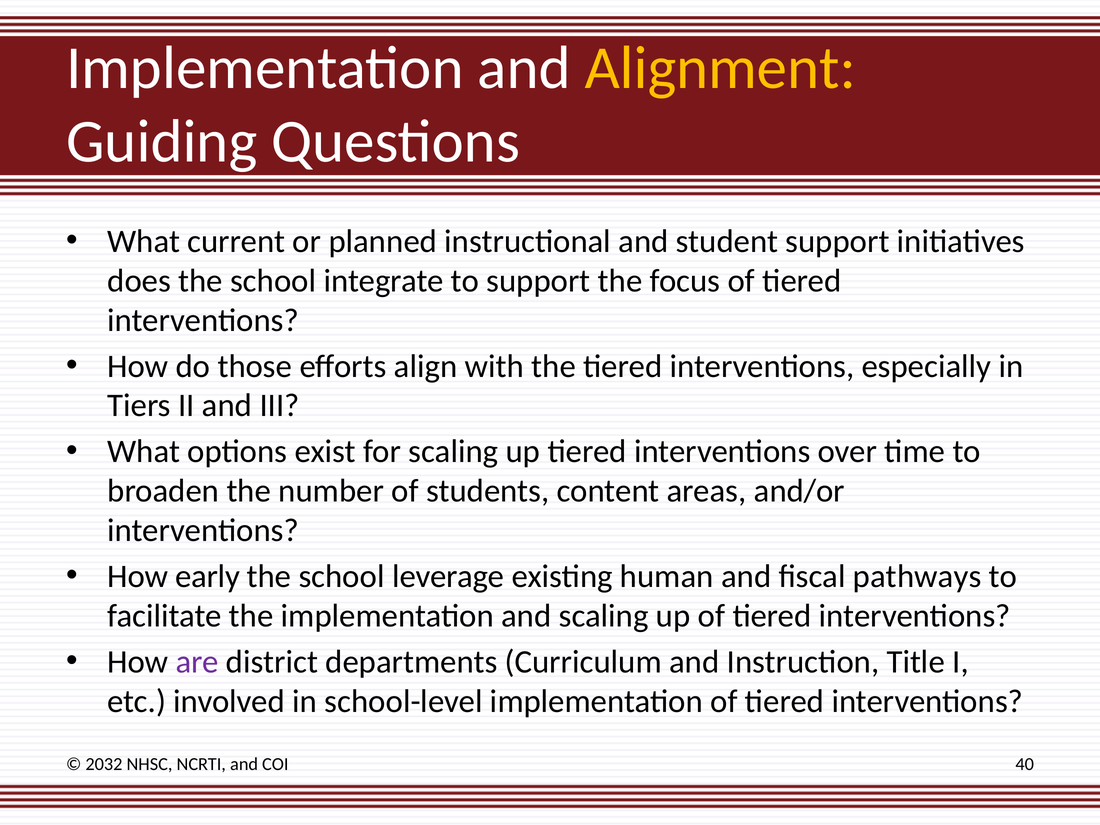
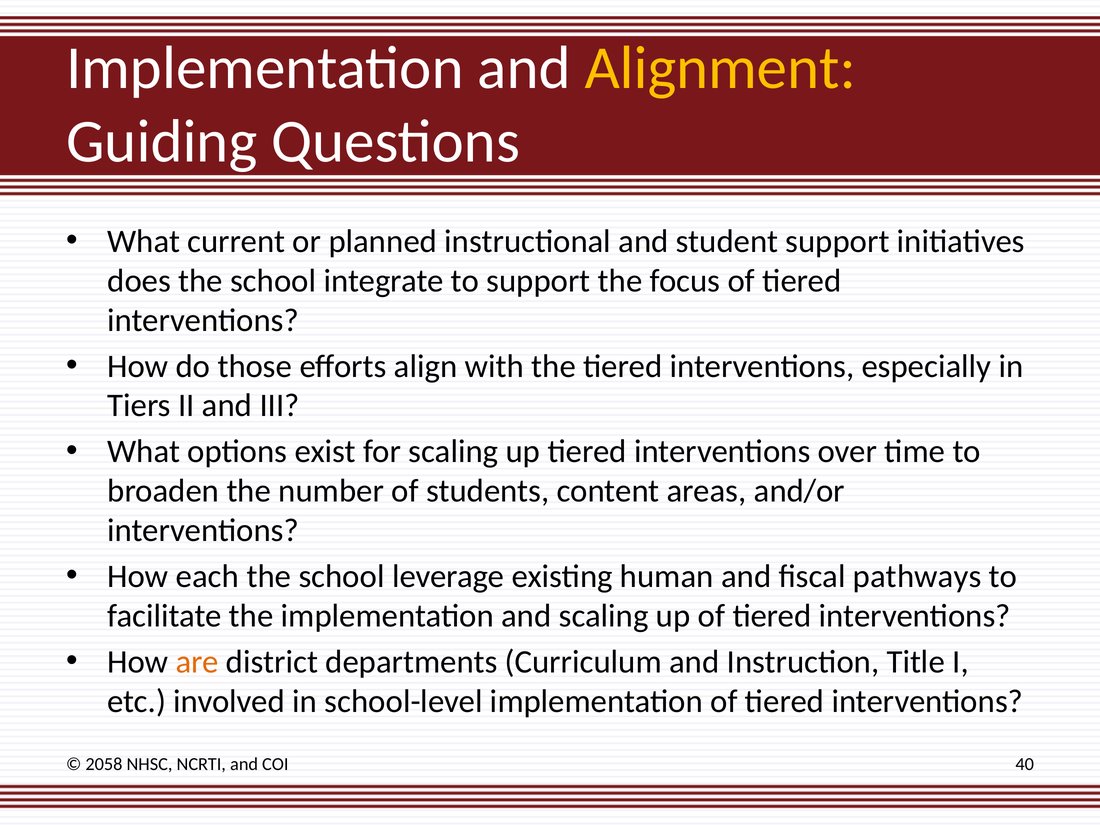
early: early -> each (207, 576)
are colour: purple -> orange (197, 662)
2032: 2032 -> 2058 (104, 764)
